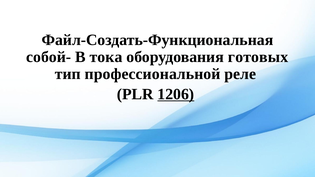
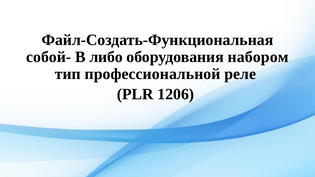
тока: тока -> либо (106, 57)
готовых: готовых -> набором (258, 57)
1206 underline: present -> none (176, 94)
